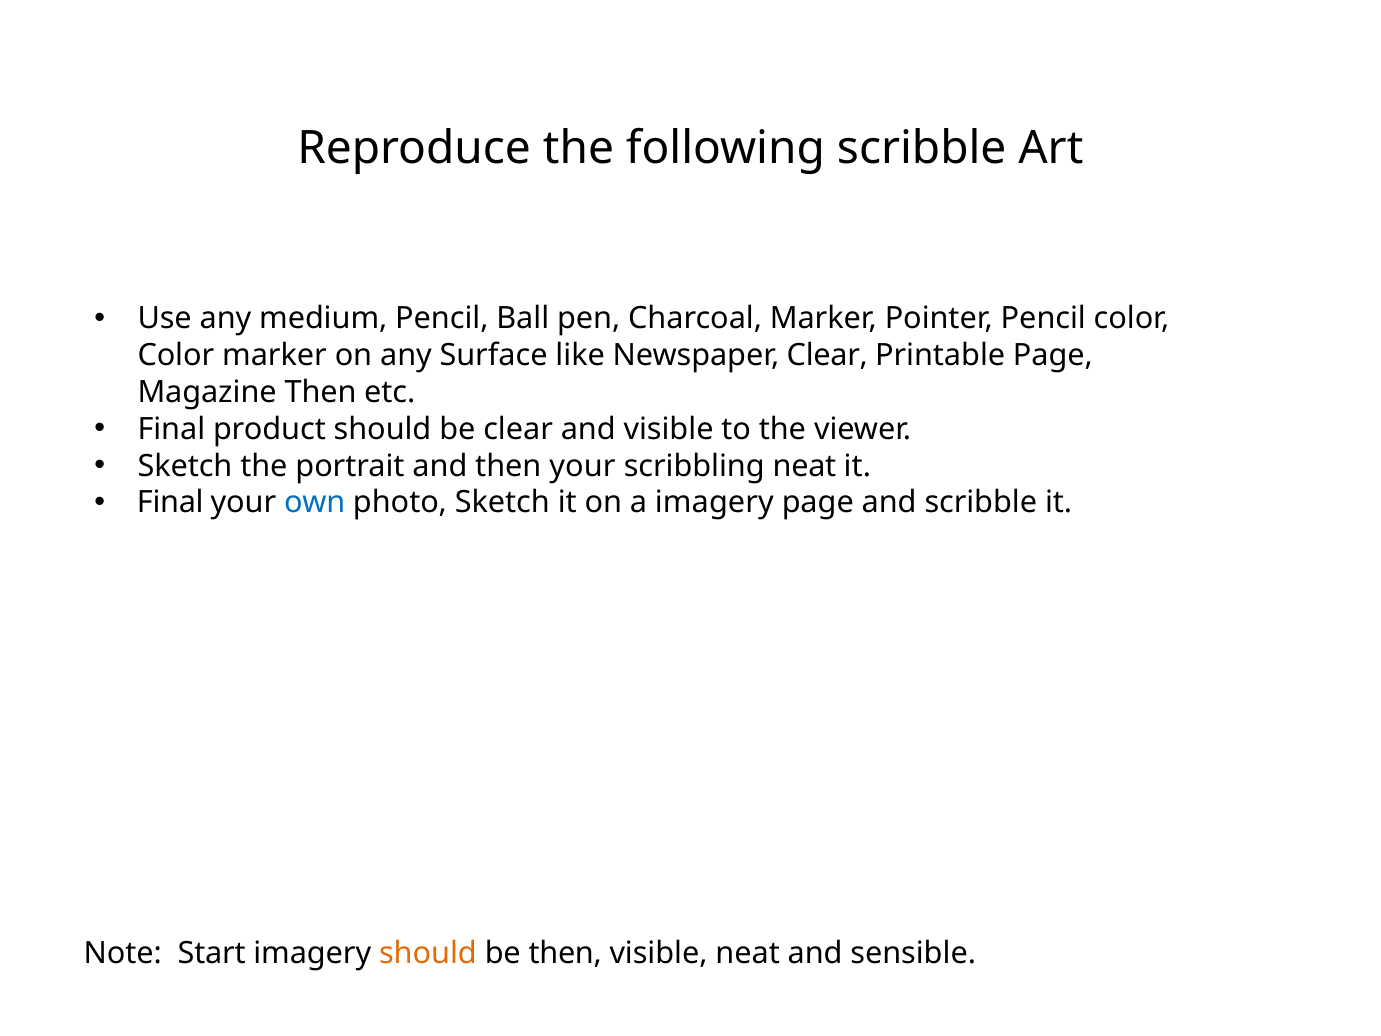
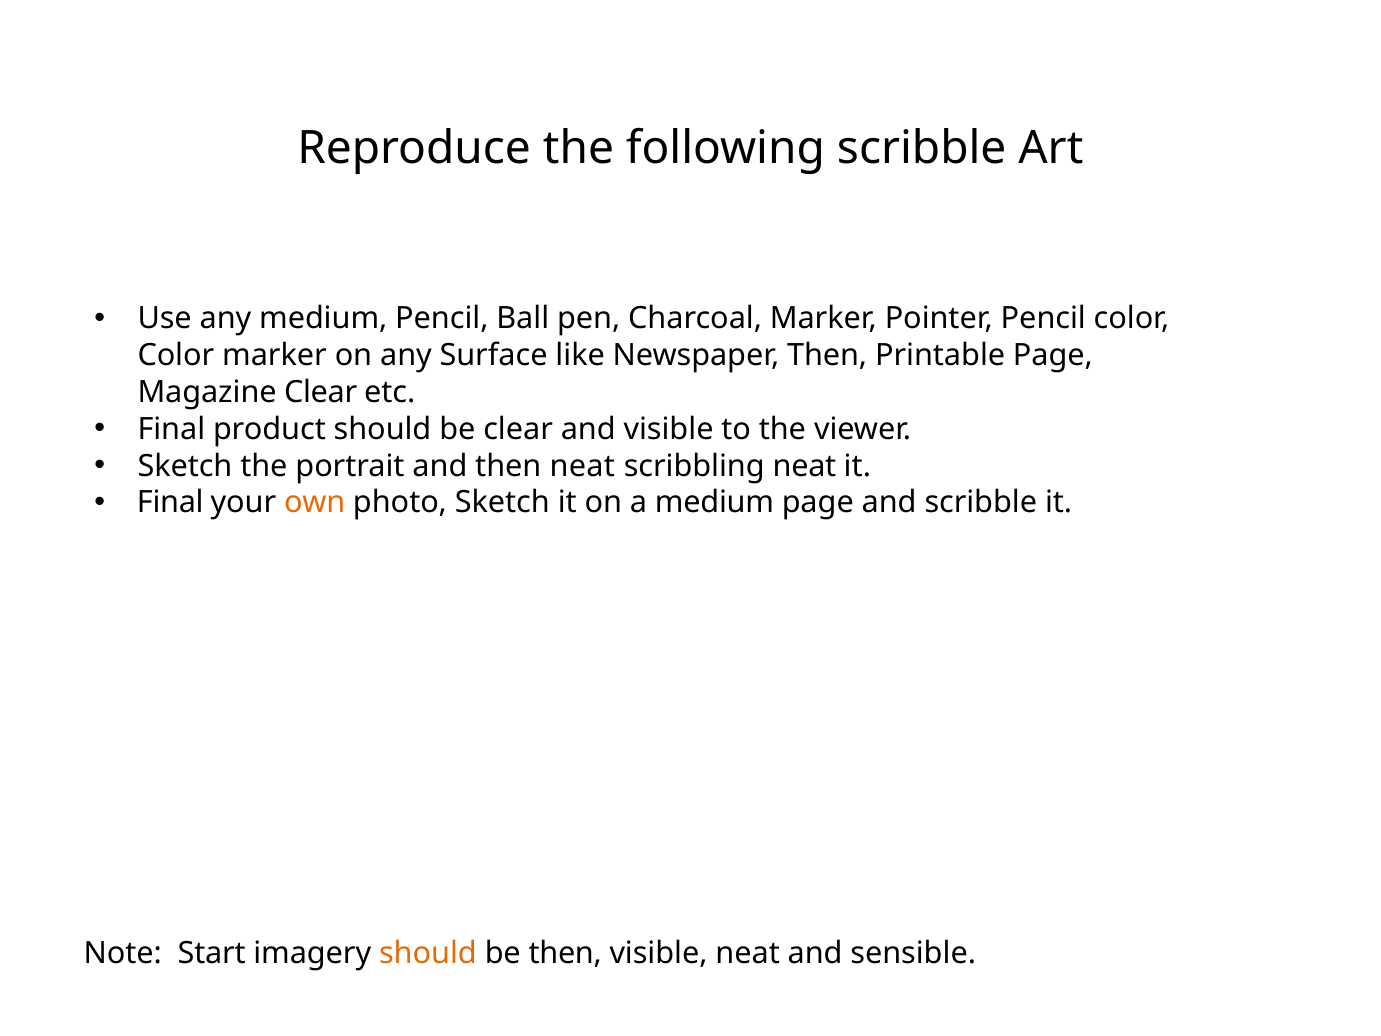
Newspaper Clear: Clear -> Then (827, 356)
Magazine Then: Then -> Clear (321, 392)
then your: your -> neat (582, 466)
own colour: blue -> orange (315, 503)
a imagery: imagery -> medium (715, 503)
